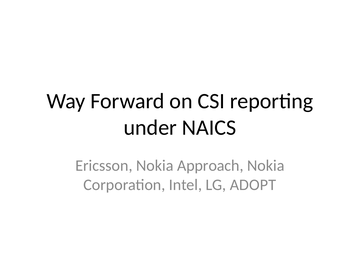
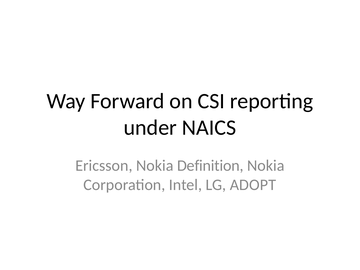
Approach: Approach -> Definition (210, 166)
